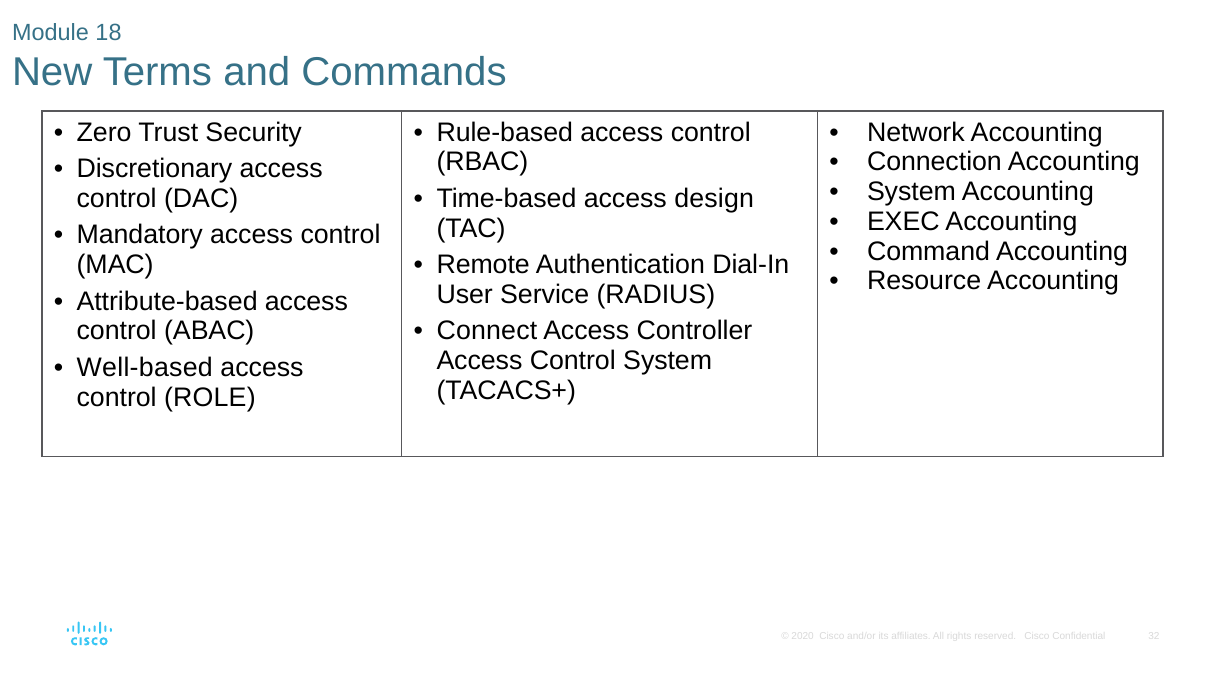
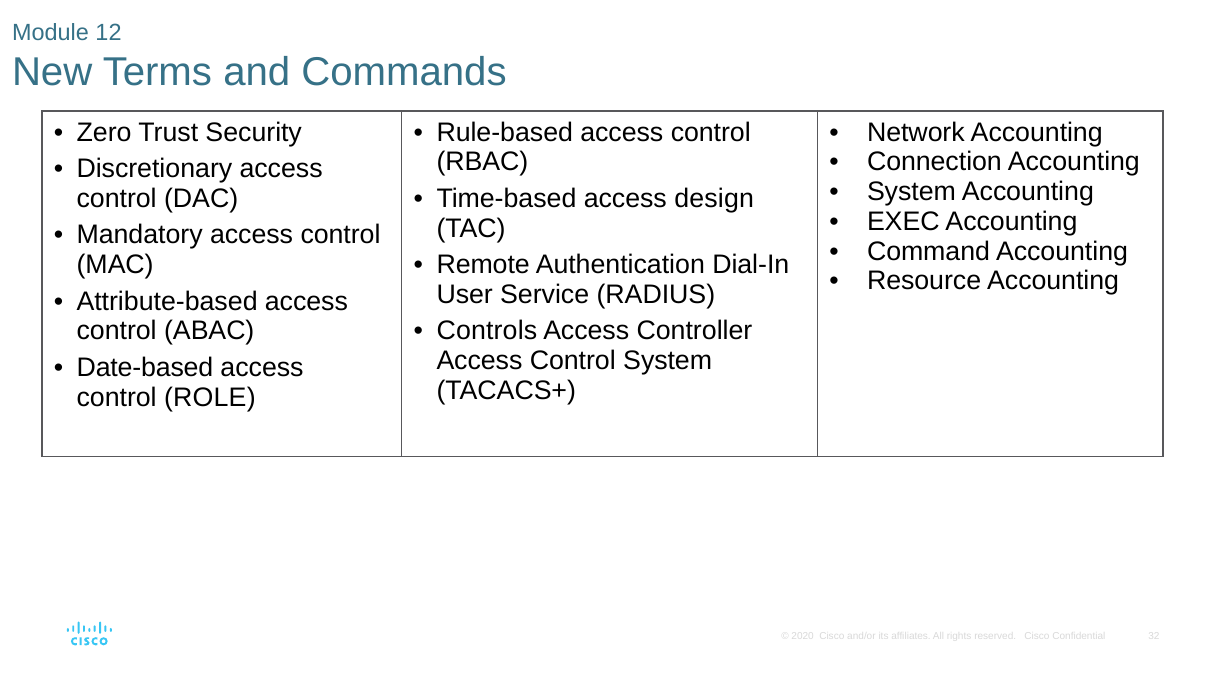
18: 18 -> 12 (109, 33)
Connect: Connect -> Controls (487, 331)
Well-based: Well-based -> Date-based (145, 367)
